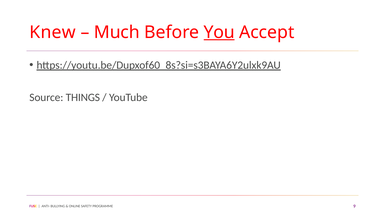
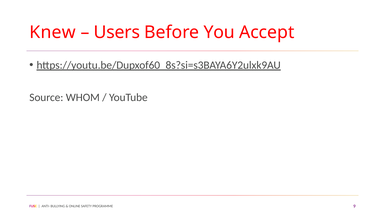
Much: Much -> Users (117, 32)
You underline: present -> none (219, 32)
THINGS: THINGS -> WHOM (83, 98)
